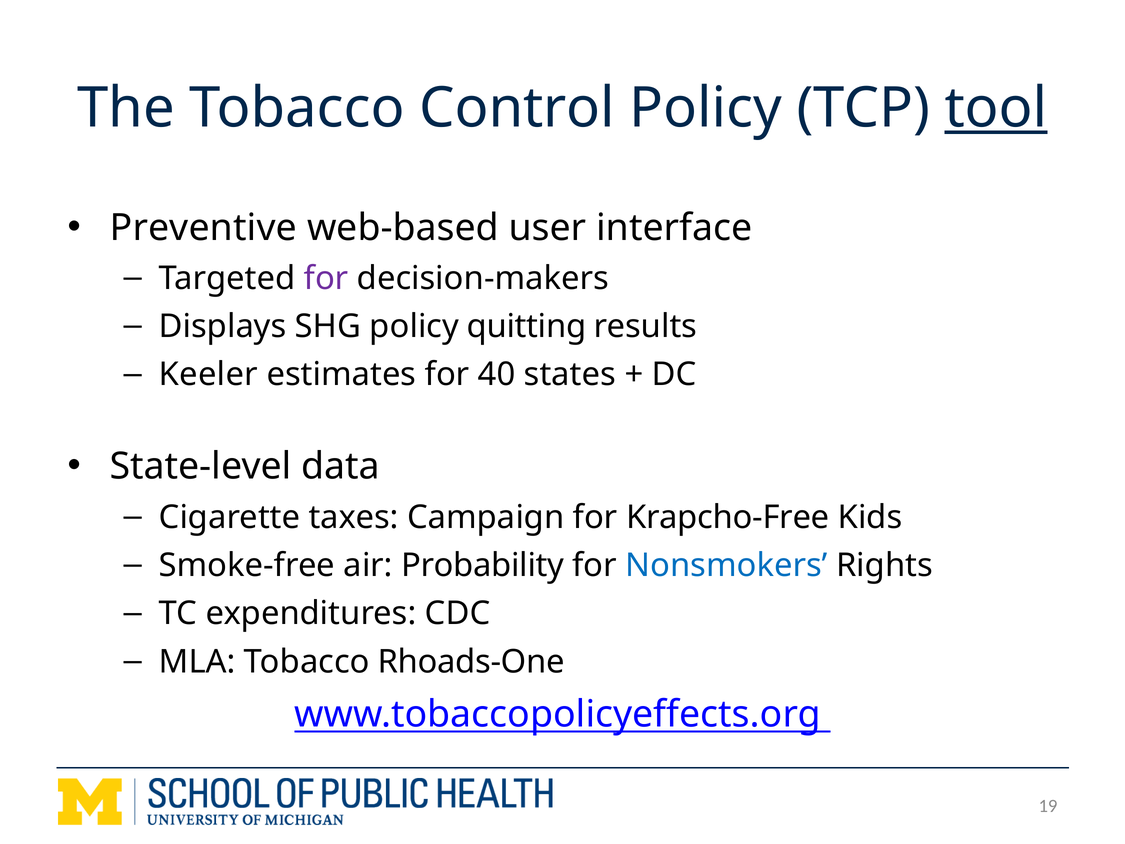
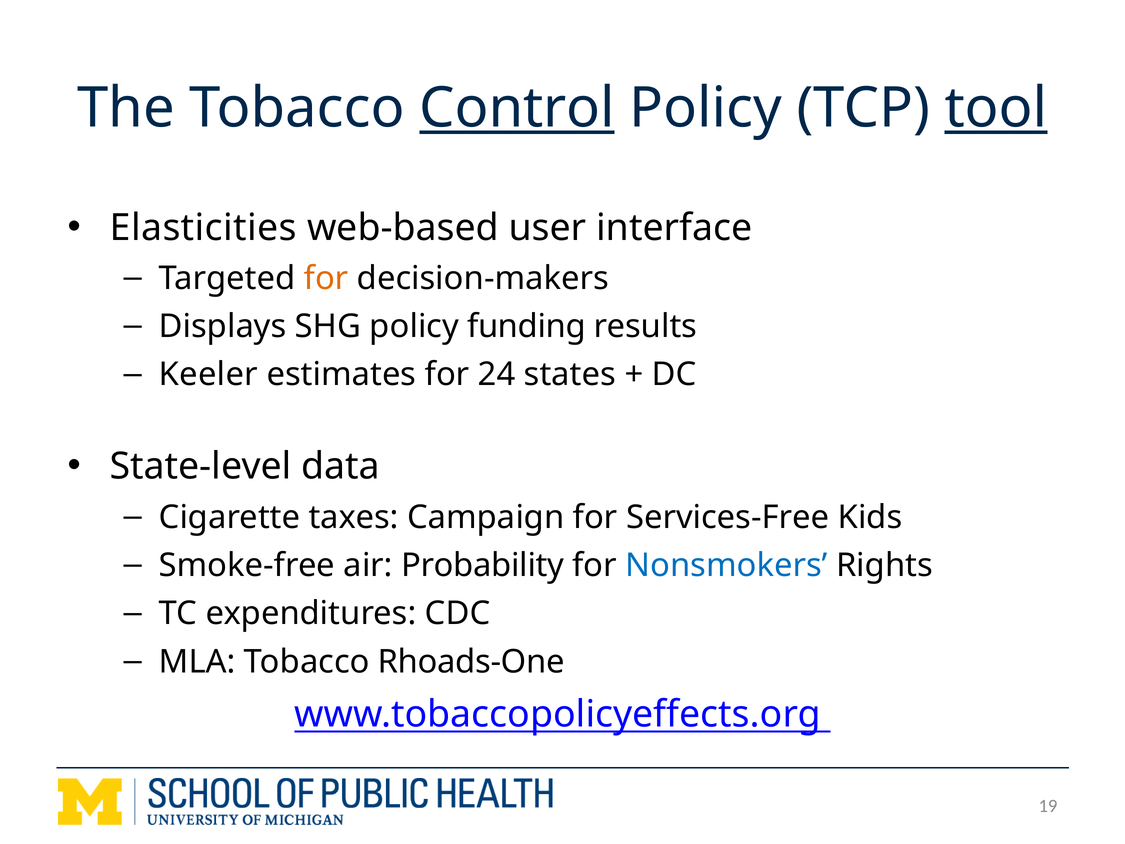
Control underline: none -> present (517, 108)
Preventive: Preventive -> Elasticities (203, 228)
for colour: purple -> orange (326, 278)
quitting: quitting -> funding (527, 326)
40: 40 -> 24 (497, 375)
Krapcho-Free: Krapcho-Free -> Services-Free (728, 517)
